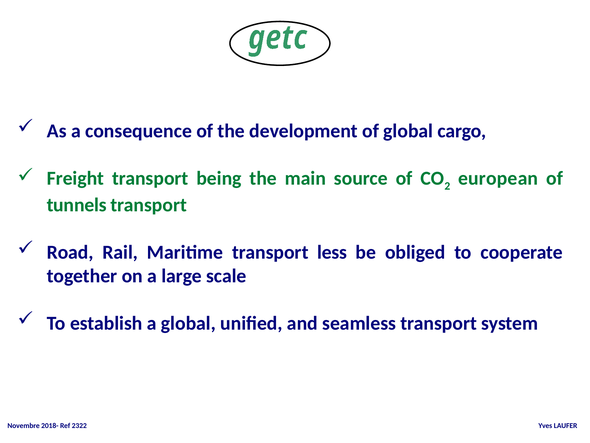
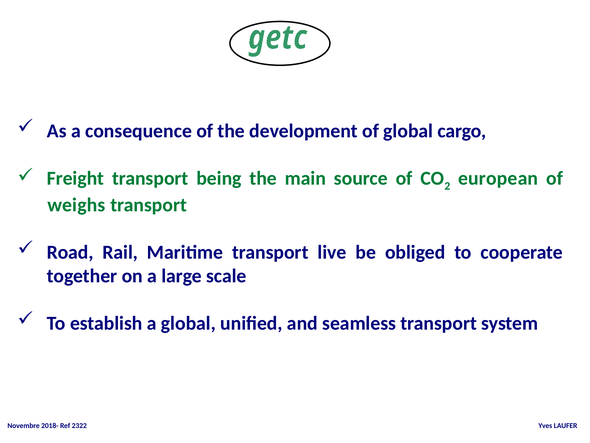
tunnels: tunnels -> weighs (76, 205)
less: less -> live (332, 252)
